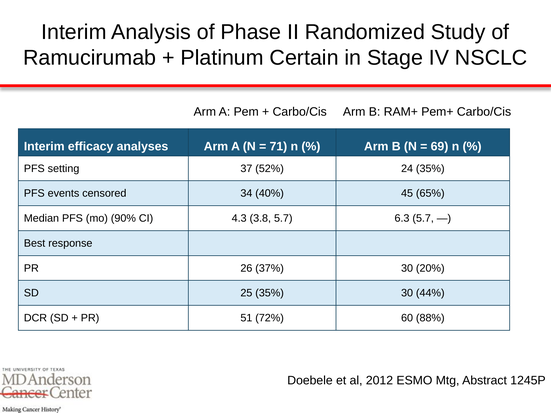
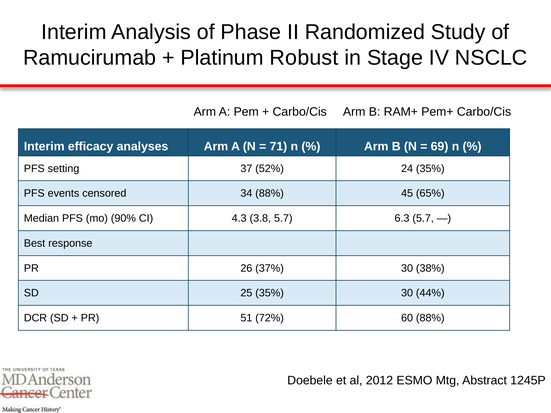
Certain: Certain -> Robust (304, 58)
34 40%: 40% -> 88% (270, 194)
20%: 20% -> 38% (430, 268)
